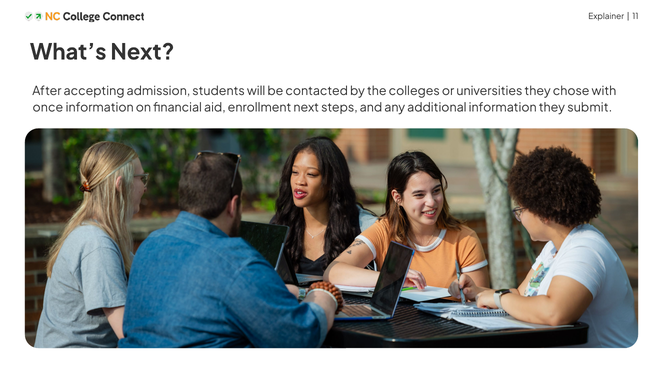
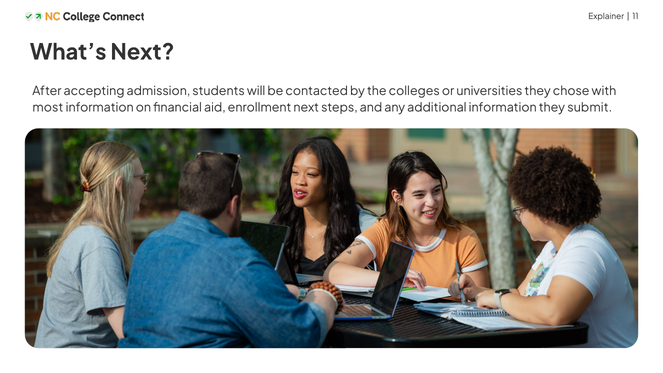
once: once -> most (48, 107)
